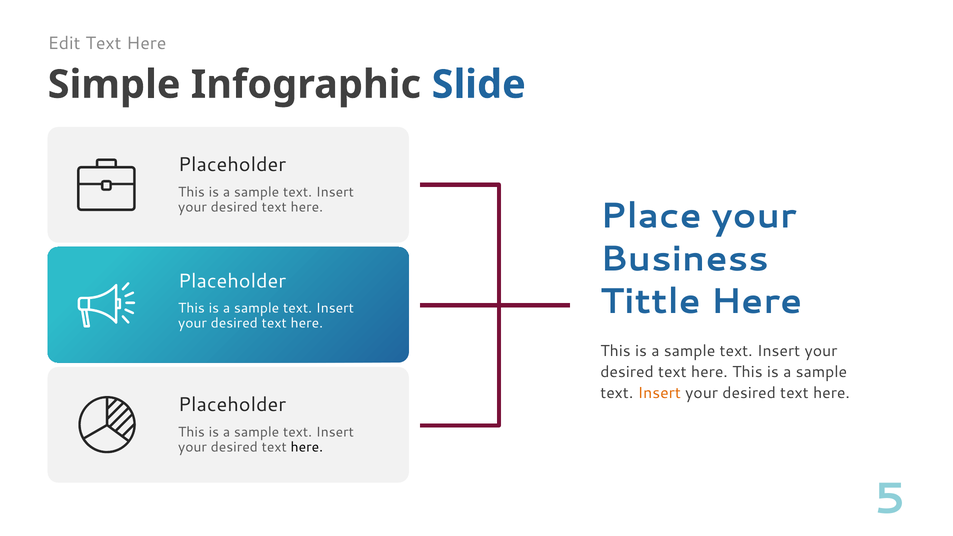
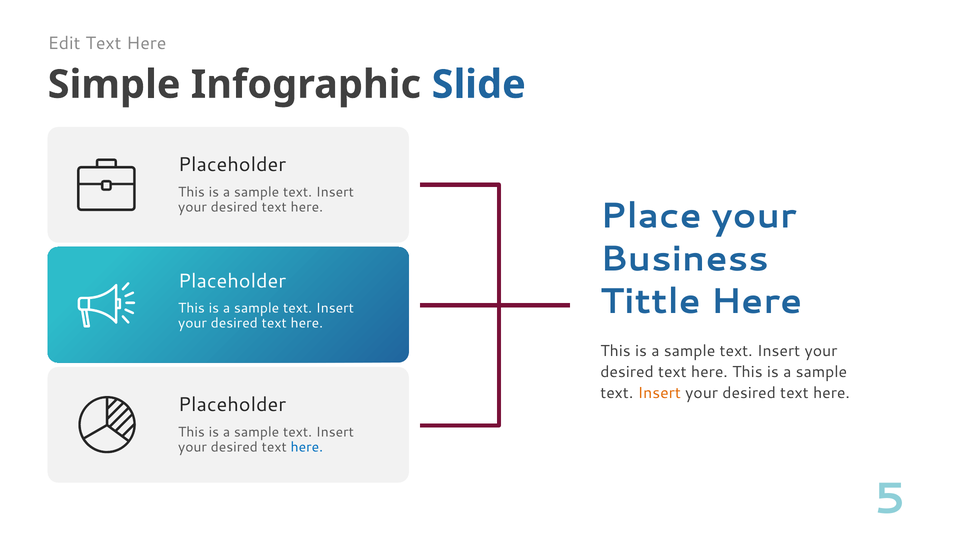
here colour: black -> blue (307, 447)
